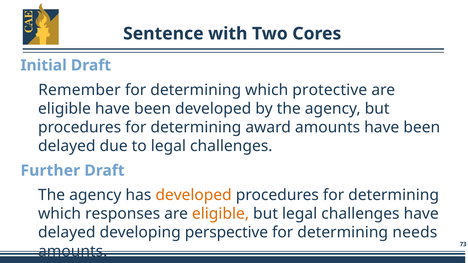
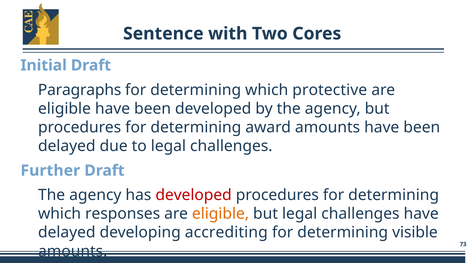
Remember: Remember -> Paragraphs (80, 90)
developed colour: orange -> red (194, 195)
perspective: perspective -> accrediting (226, 233)
needs: needs -> visible (415, 233)
